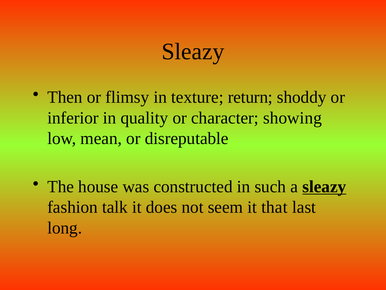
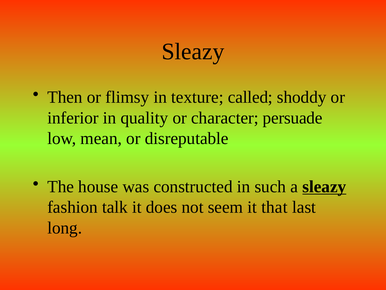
return: return -> called (250, 97)
showing: showing -> persuade (293, 118)
